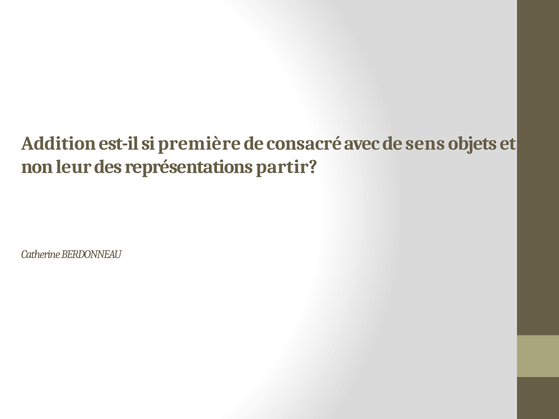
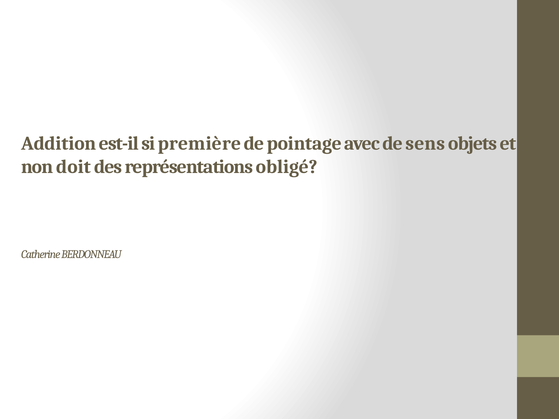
consacré: consacré -> pointage (304, 143)
leur: leur -> doit (74, 167)
partir: partir -> obligé (287, 167)
